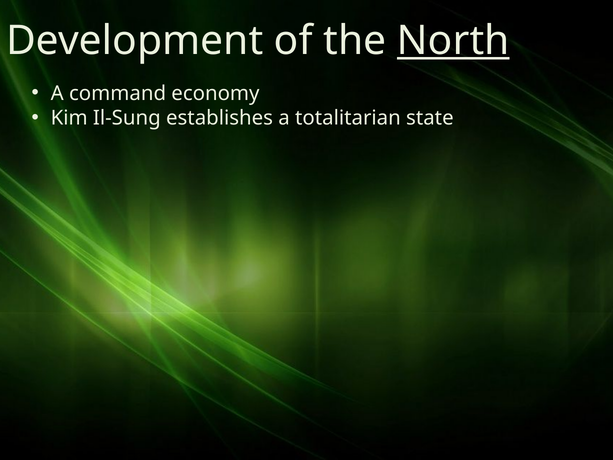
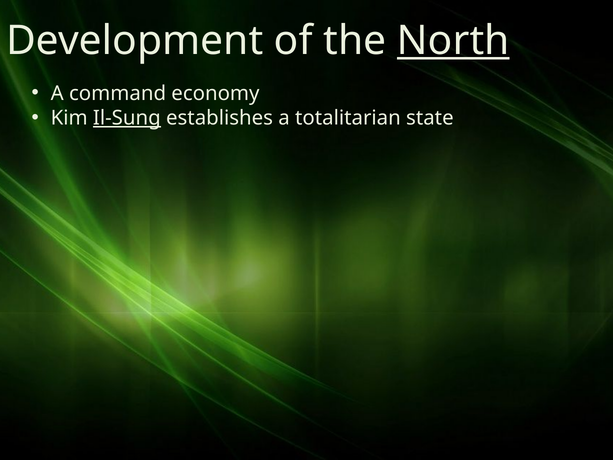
Il-Sung underline: none -> present (127, 118)
